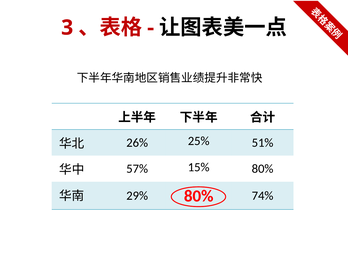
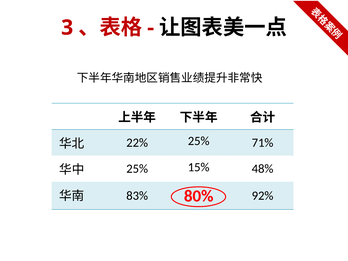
26%: 26% -> 22% (137, 143)
51%: 51% -> 71% (263, 143)
57%: 57% -> 25% (137, 169)
15% 80%: 80% -> 48% (263, 169)
29%: 29% -> 83% (137, 196)
74%: 74% -> 92% (263, 196)
